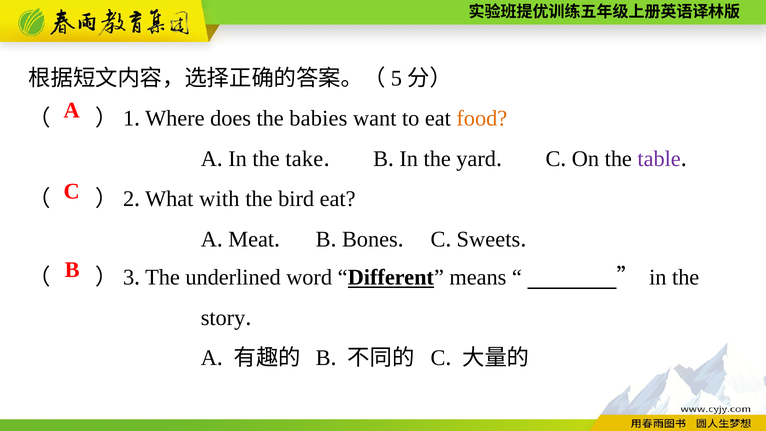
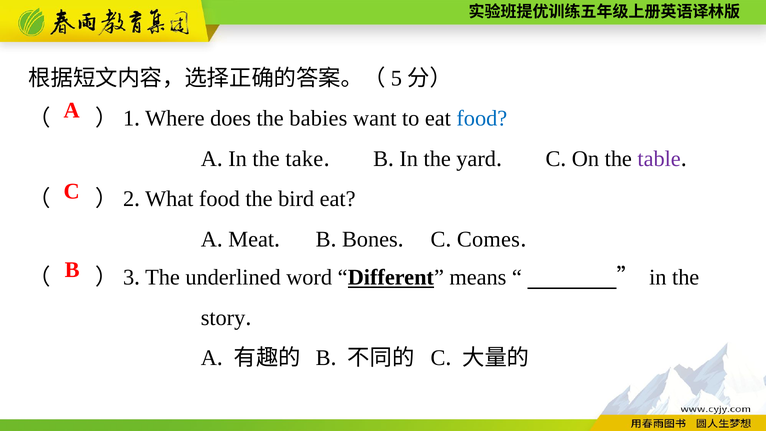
food colour: orange -> blue (482, 118)
What with: with -> food (219, 199)
Sweets: Sweets -> Comes (488, 239)
